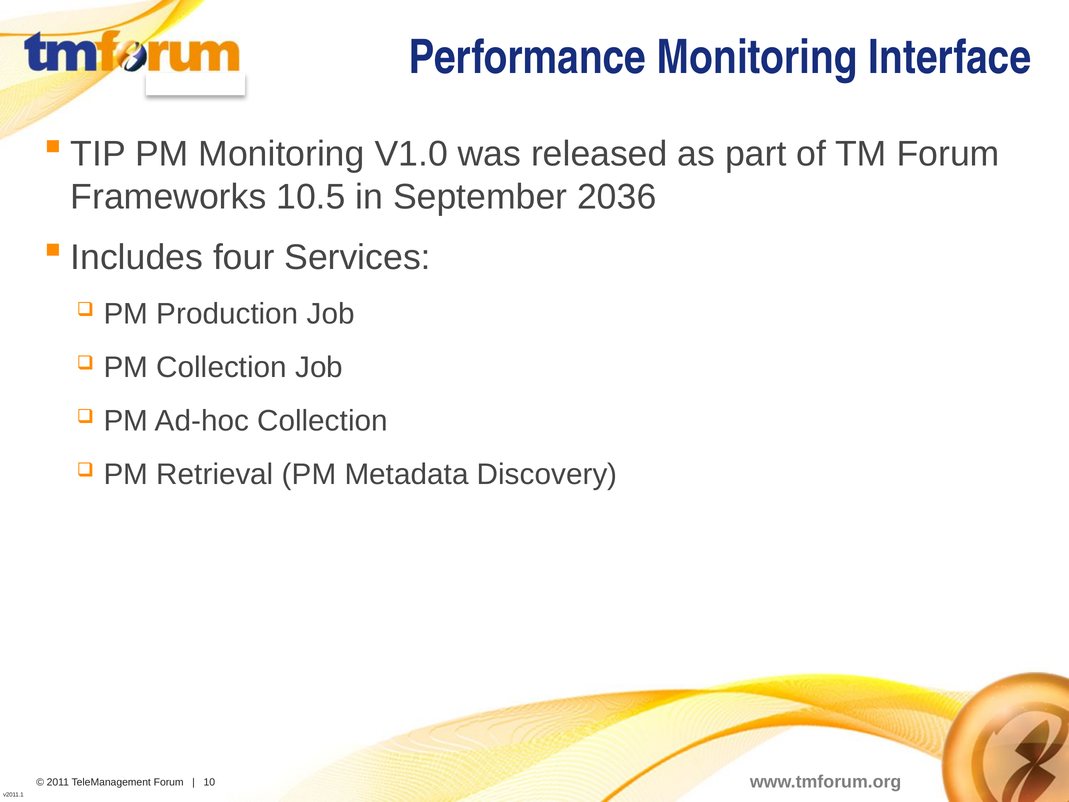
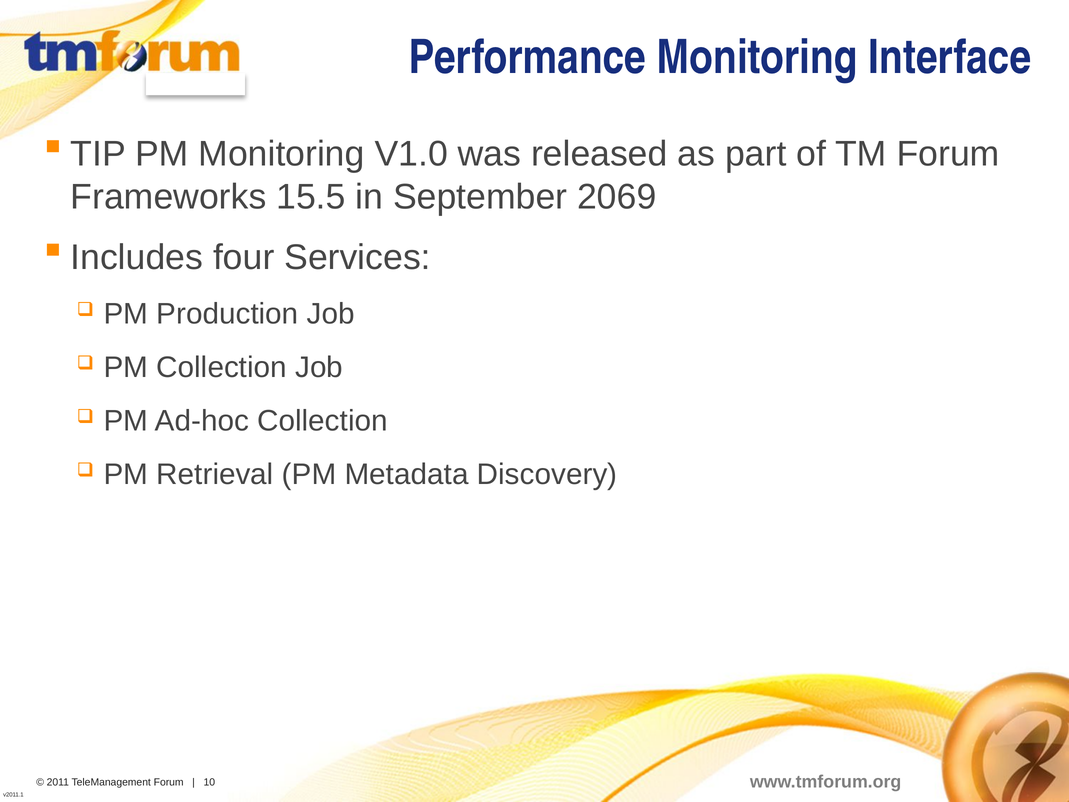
10.5: 10.5 -> 15.5 (311, 197)
2036: 2036 -> 2069 (617, 197)
